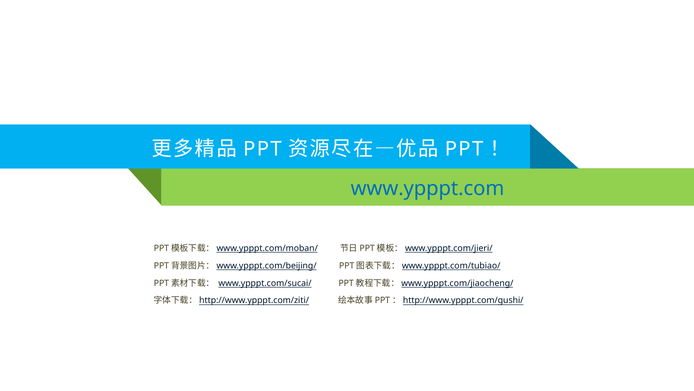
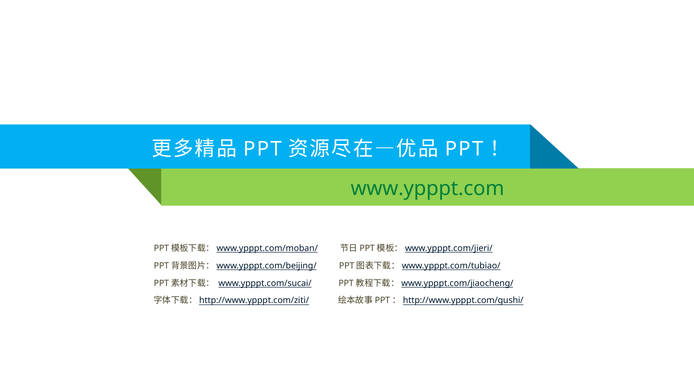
www.ypppt.com colour: blue -> green (428, 188)
